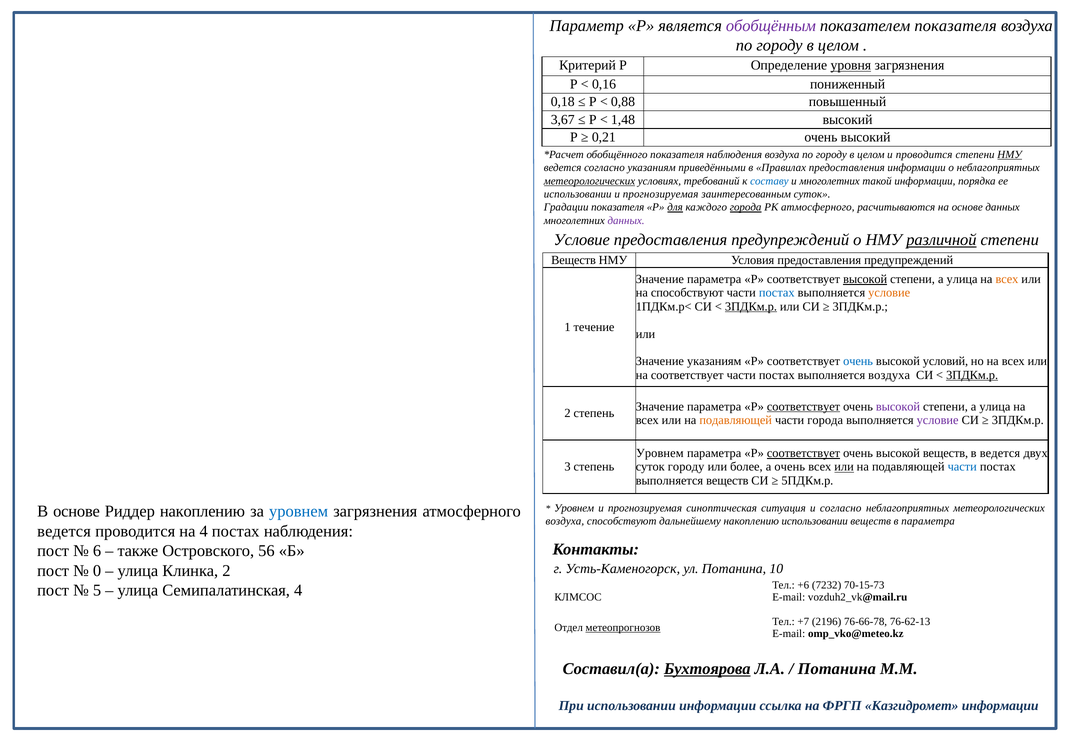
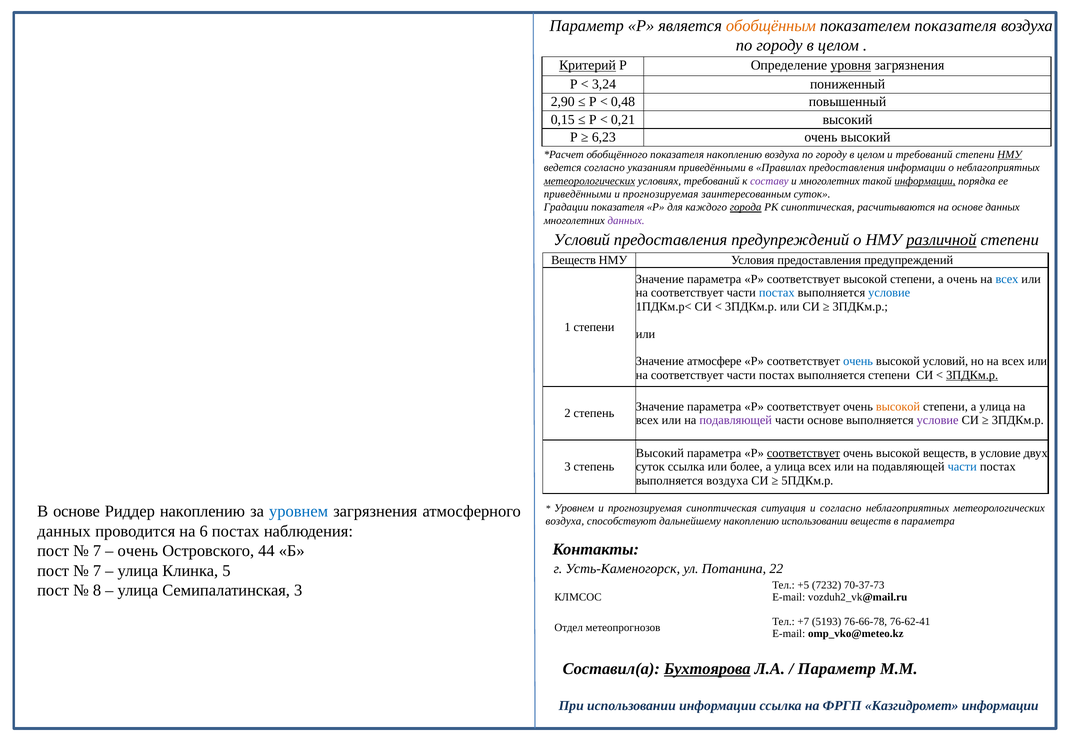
обобщённым colour: purple -> orange (771, 26)
Критерий underline: none -> present (587, 65)
0,16: 0,16 -> 3,24 (604, 84)
0,18: 0,18 -> 2,90 (563, 102)
0,88: 0,88 -> 0,48 (623, 102)
3,67: 3,67 -> 0,15 (563, 120)
1,48: 1,48 -> 0,21 (623, 120)
0,21: 0,21 -> 6,23 (604, 137)
показателя наблюдения: наблюдения -> накоплению (734, 155)
и проводится: проводится -> требований (924, 155)
составу colour: blue -> purple (769, 181)
информации underline: none -> present (925, 181)
использовании: использовании -> приведёнными (578, 194)
для underline: present -> none (675, 207)
РК атмосферного: атмосферного -> синоптическая (818, 207)
Условие: Условие -> Условий (582, 240)
высокой underline: present -> none (865, 279)
улица: улица -> очень (962, 279)
всех colour: orange -> blue (1007, 279)
способствуют: способствуют -> соответствует (687, 293)
условие colour: orange -> blue (889, 293)
3ПДКм.р underline: present -> none (751, 306)
1 течение: течение -> степени (594, 327)
Значение указаниям: указаниям -> атмосфере (714, 361)
выполняется воздуха: воздуха -> степени (889, 375)
соответствует underline: present -> none (804, 406)
высокой colour: purple -> orange (898, 406)
подавляющей colour: orange -> purple (736, 420)
части города: города -> основе (825, 420)
Уровнем: Уровнем -> Высокий (660, 453)
в ведется: ведется -> условие (1000, 453)
суток городу: городу -> ссылка (686, 467)
более а очень: очень -> улица (790, 467)
или underline: present -> none (844, 467)
выполняется веществ: веществ -> воздуха (727, 480)
ведется: ведется -> данных (64, 531)
на 4: 4 -> 6 (204, 531)
6: 6 -> 7 (97, 551)
также: также -> очень (138, 551)
56: 56 -> 44 (266, 551)
10: 10 -> 22 (776, 569)
0: 0 -> 7 (97, 571)
Клинка 2: 2 -> 5 (226, 571)
+6: +6 -> +5 (803, 585)
70-15-73: 70-15-73 -> 70-37-73 (864, 585)
5: 5 -> 8 (97, 590)
Семипалатинская 4: 4 -> 3 (298, 590)
2196: 2196 -> 5193 (827, 621)
76-62-13: 76-62-13 -> 76-62-41 (910, 621)
метеопрогнозов underline: present -> none (623, 627)
Потанина: Потанина -> Параметр (837, 669)
